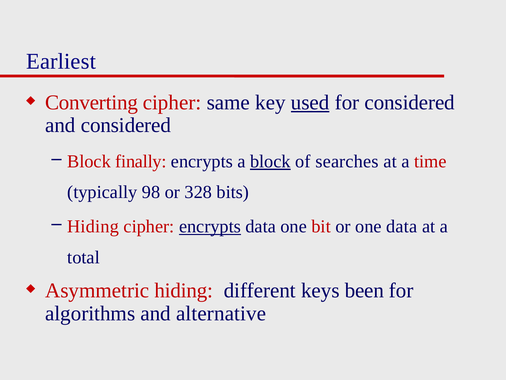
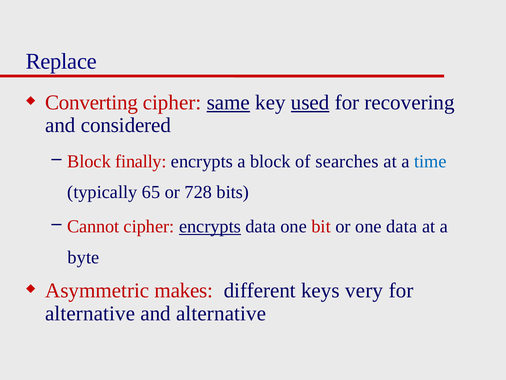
Earliest: Earliest -> Replace (61, 61)
same underline: none -> present (228, 102)
for considered: considered -> recovering (410, 102)
block underline: present -> none (270, 161)
time colour: red -> blue (430, 161)
98: 98 -> 65 (151, 192)
328: 328 -> 728 (198, 192)
Hiding: Hiding -> Cannot (93, 226)
total: total -> byte (83, 257)
Asymmetric hiding: hiding -> makes (184, 290)
been: been -> very (364, 290)
algorithms: algorithms -> alternative (90, 313)
